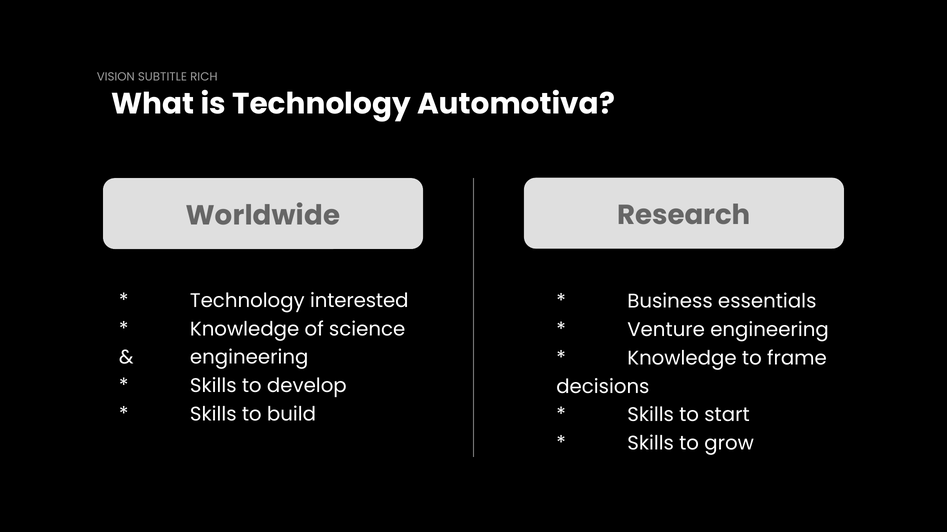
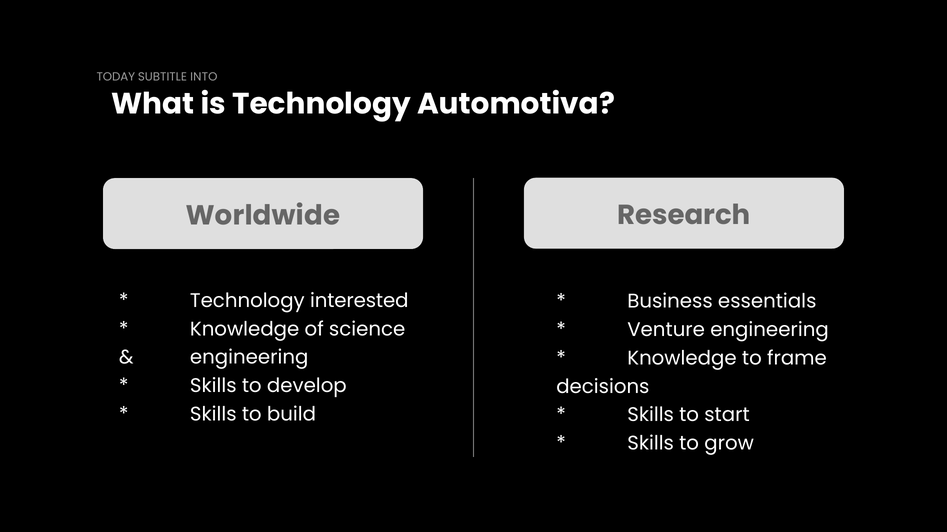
VISION: VISION -> TODAY (116, 77)
RICH: RICH -> INTO (204, 77)
